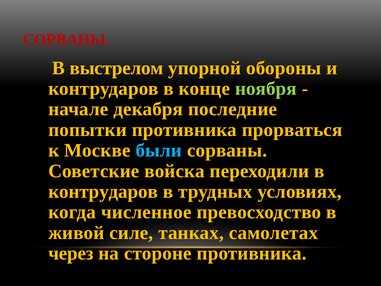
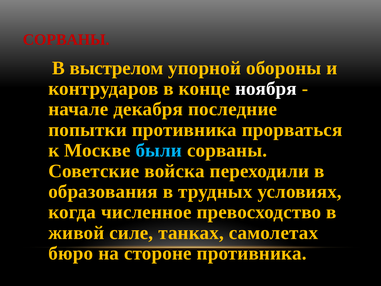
ноября colour: light green -> white (266, 89)
контрударов: контрударов -> образования (103, 191)
через: через -> бюро (71, 253)
